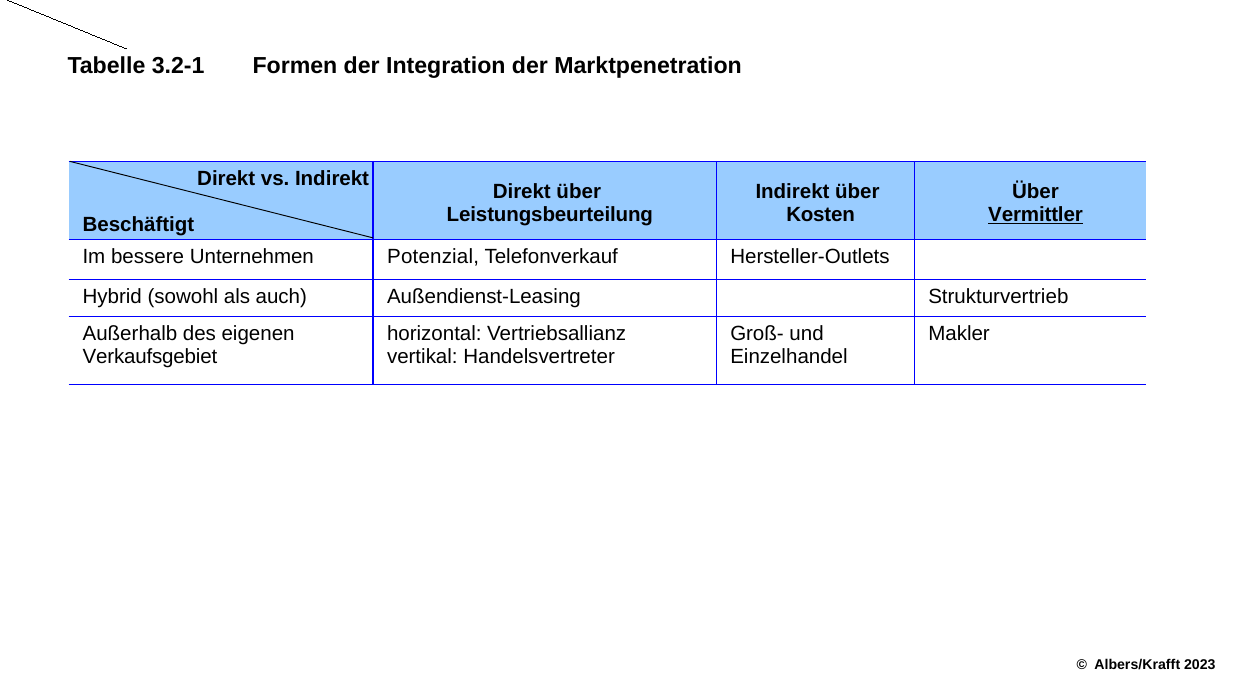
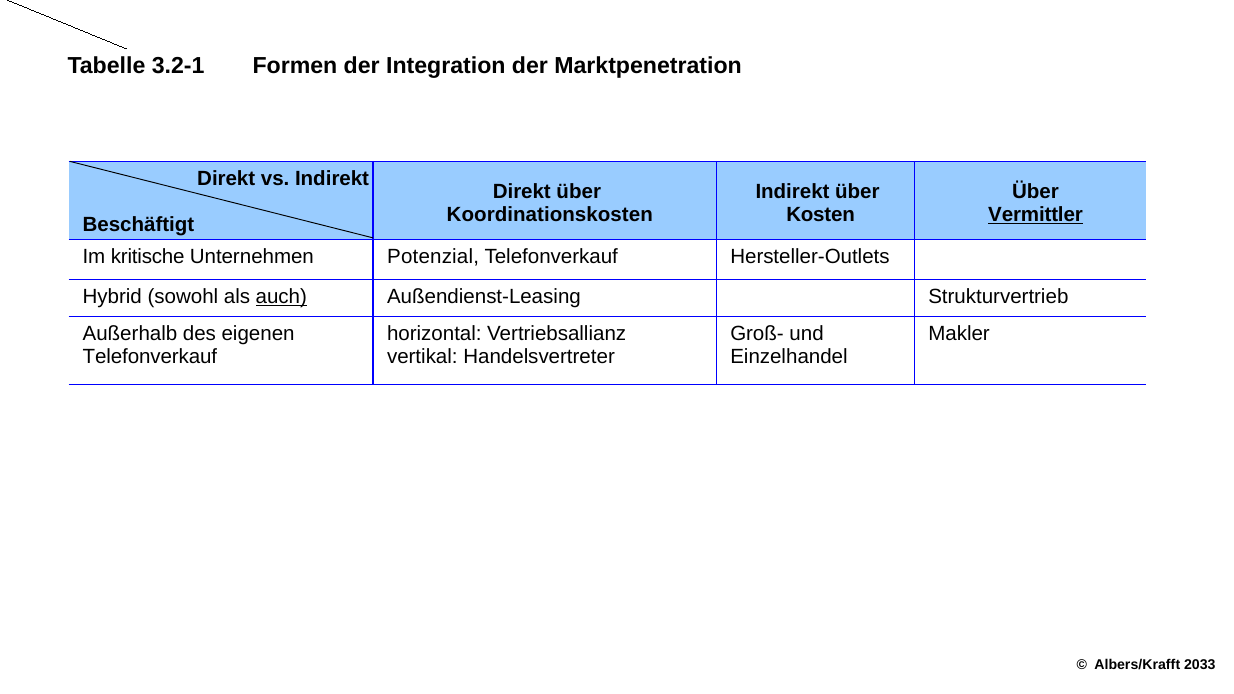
Leistungsbeurteilung: Leistungsbeurteilung -> Koordinationskosten (550, 215)
bessere: bessere -> kritische (148, 257)
auch underline: none -> present (281, 297)
Verkaufsgebiet: Verkaufsgebiet -> Telefonverkauf (150, 357)
2023: 2023 -> 2033 (1200, 664)
